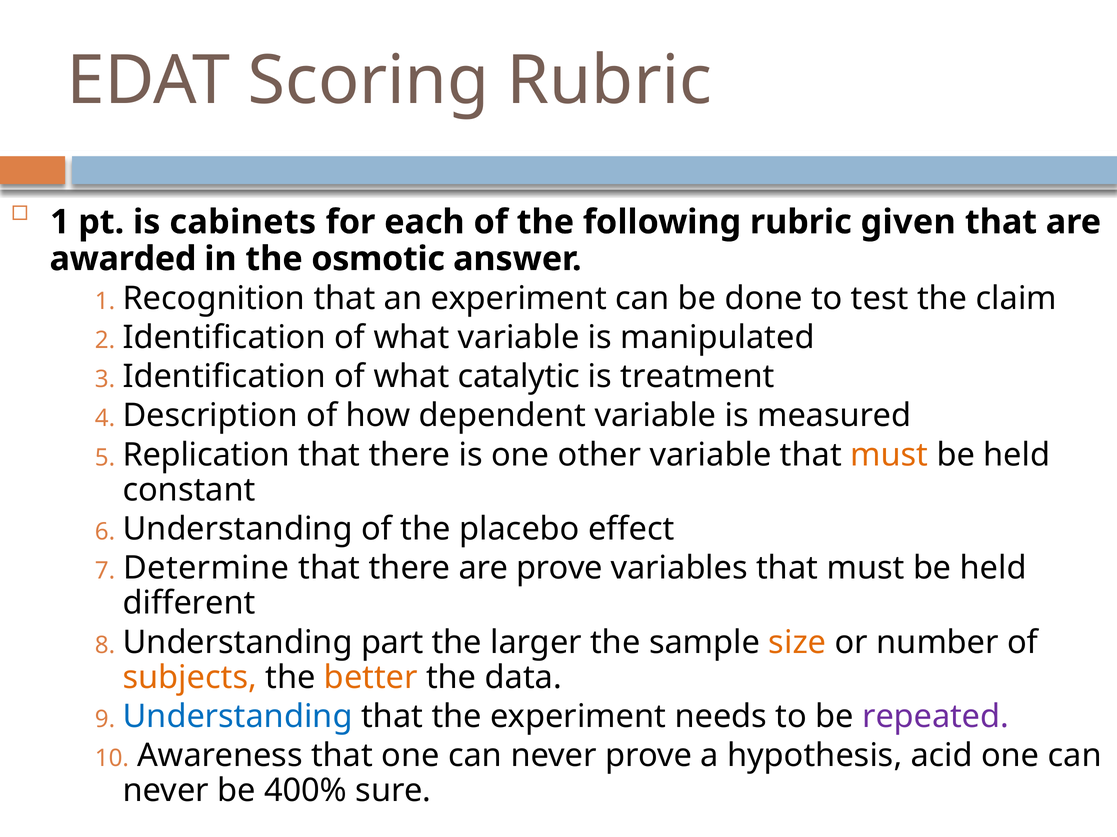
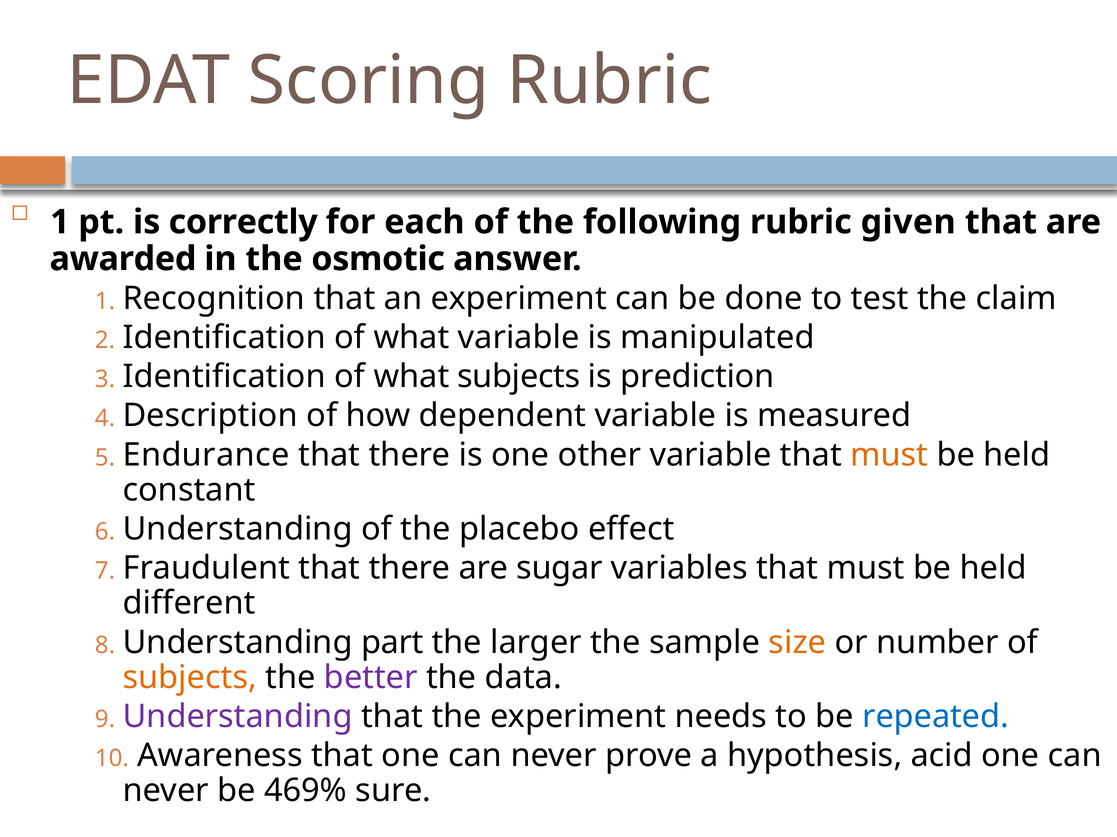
cabinets: cabinets -> correctly (243, 222)
what catalytic: catalytic -> subjects (519, 377)
treatment: treatment -> prediction (698, 377)
Replication: Replication -> Endurance (206, 455)
Determine: Determine -> Fraudulent (206, 569)
are prove: prove -> sugar (559, 569)
better colour: orange -> purple (371, 678)
Understanding colour: blue -> purple (238, 717)
repeated colour: purple -> blue (936, 717)
400%: 400% -> 469% (306, 791)
